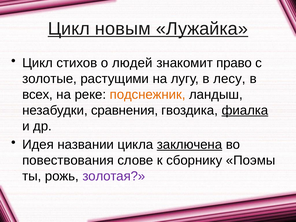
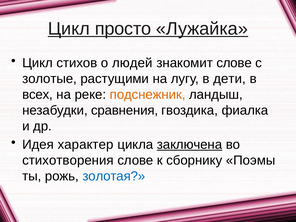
новым: новым -> просто (123, 29)
знакомит право: право -> слове (234, 63)
лесу: лесу -> дети (229, 79)
фиалка underline: present -> none (245, 110)
названии: названии -> характер (86, 145)
повествования: повествования -> стихотворения (68, 160)
золотая colour: purple -> blue (114, 176)
